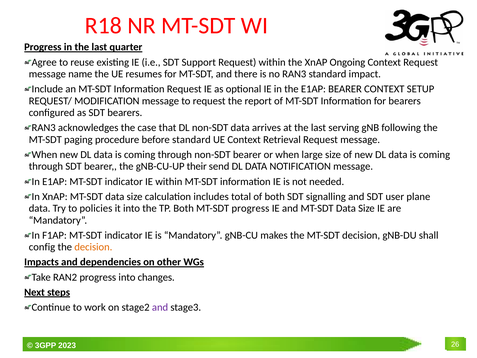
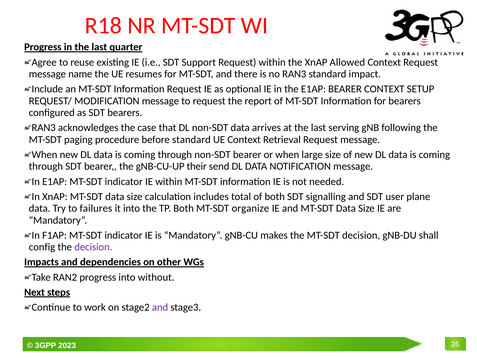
Ongoing: Ongoing -> Allowed (347, 62)
policies: policies -> failures (96, 208)
MT-SDT progress: progress -> organize (250, 208)
decision colour: orange -> purple (93, 247)
changes: changes -> without (156, 277)
